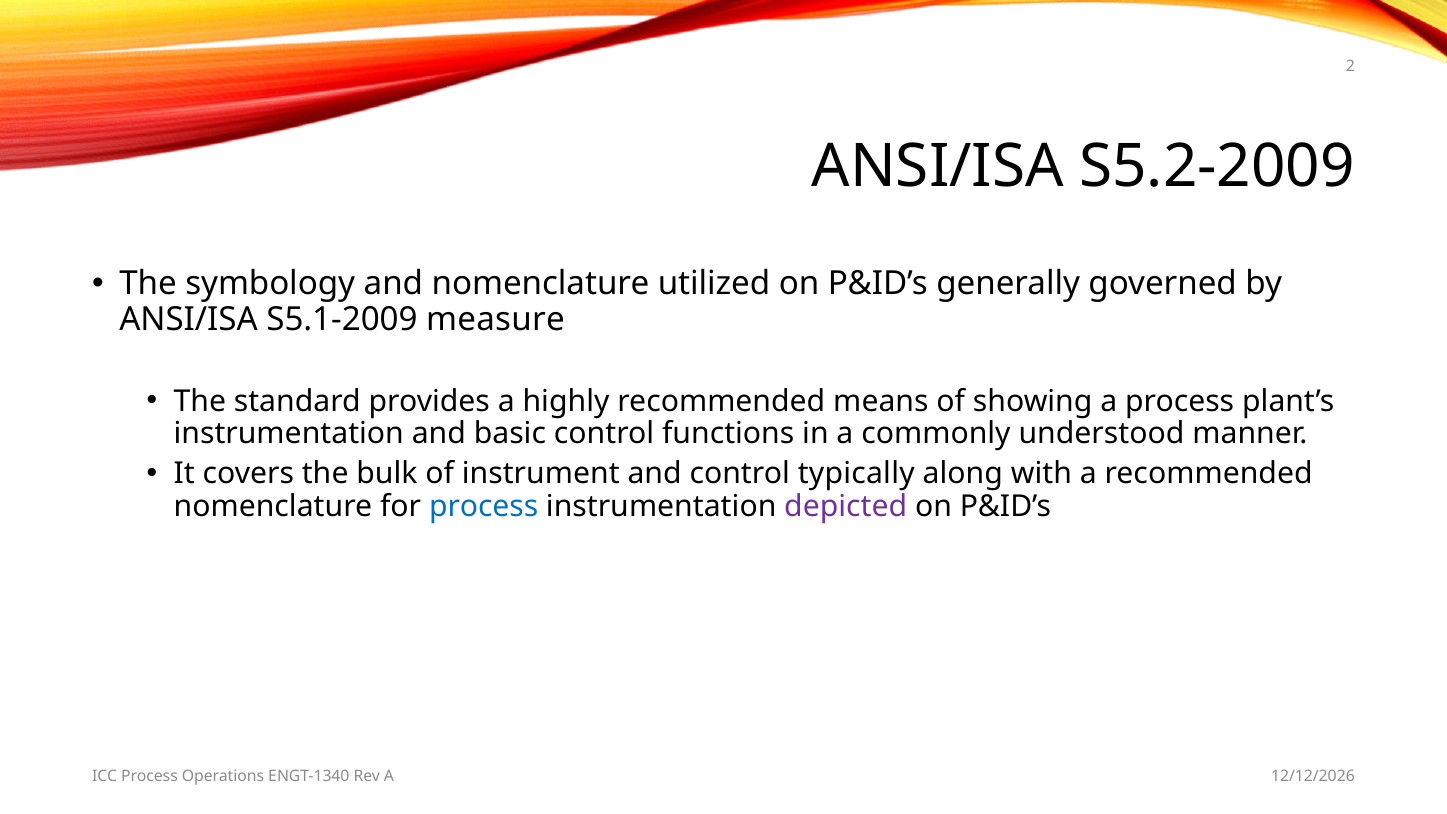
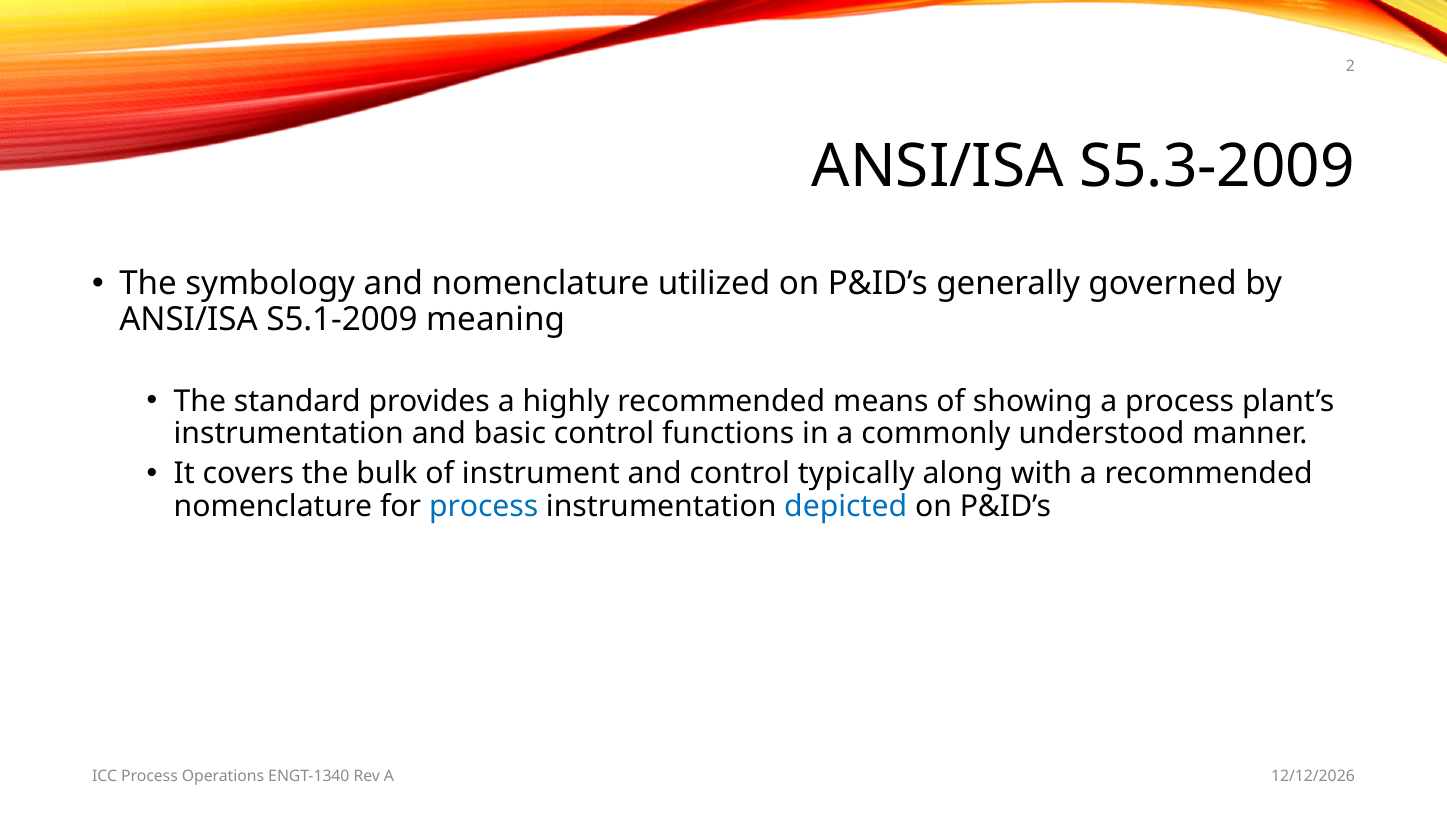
S5.2-2009: S5.2-2009 -> S5.3-2009 (1217, 167)
measure: measure -> meaning (496, 319)
depicted colour: purple -> blue (846, 507)
